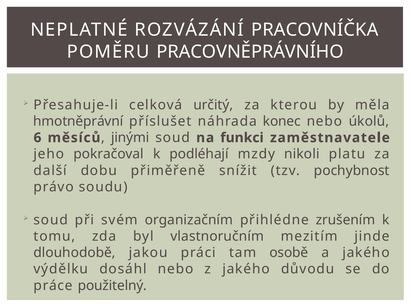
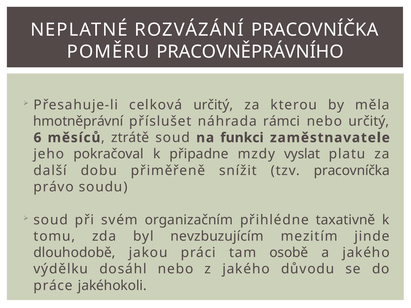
konec: konec -> rámci (282, 121)
nebo úkolů: úkolů -> určitý (369, 121)
jinými: jinými -> ztrátě (130, 138)
podléhají: podléhají -> připadne (199, 154)
nikoli: nikoli -> vyslat (302, 154)
tzv pochybnost: pochybnost -> pracovníčka (352, 171)
zrušením: zrušením -> taxativně (346, 220)
vlastnoručním: vlastnoručním -> nevzbuzujícím (217, 236)
použitelný: použitelný -> jakéhokoli (112, 286)
